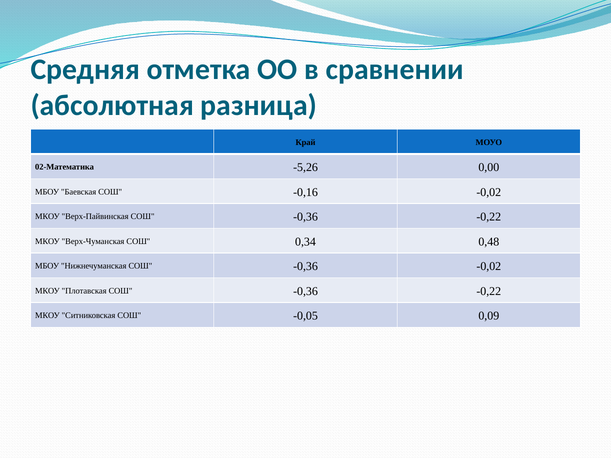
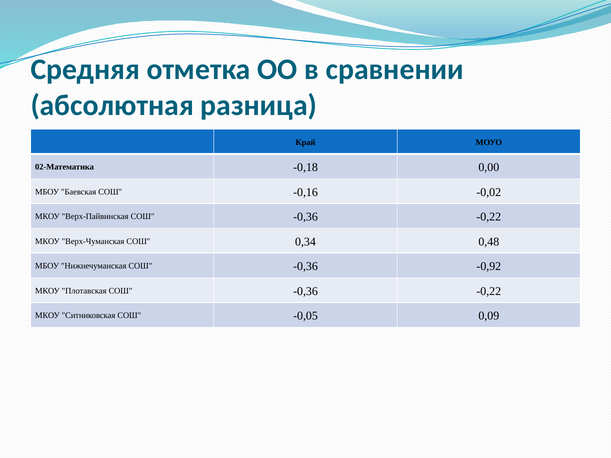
-5,26: -5,26 -> -0,18 (306, 168)
-0,36 -0,02: -0,02 -> -0,92 (489, 267)
